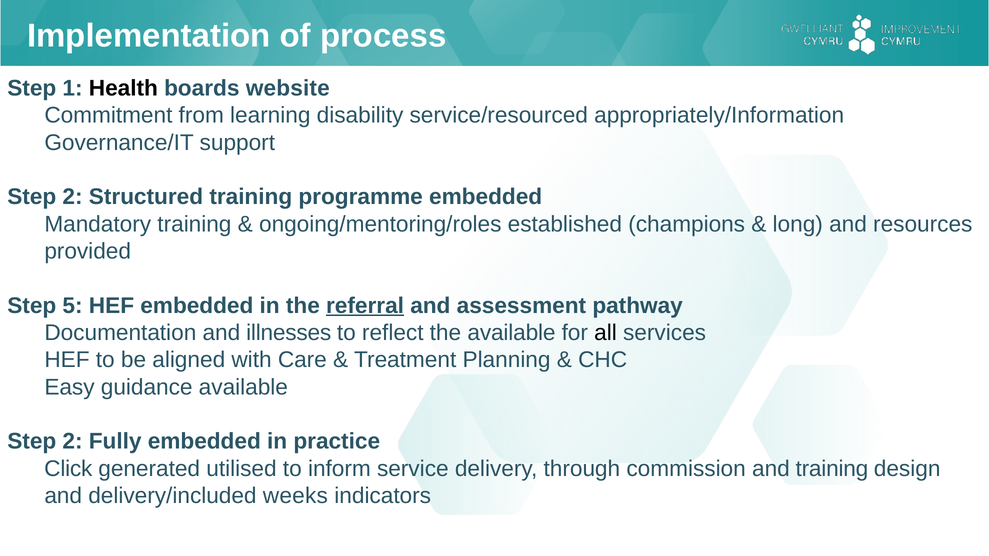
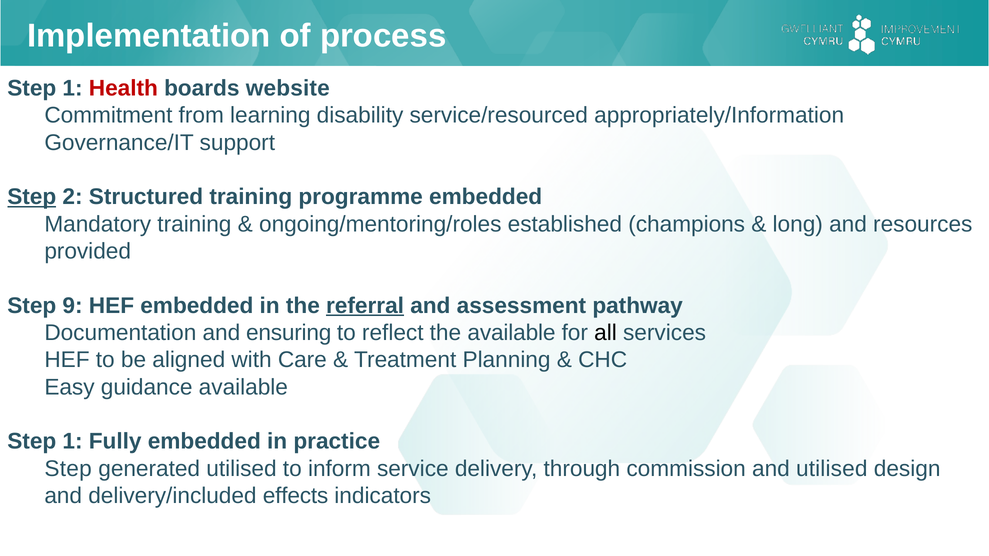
Health colour: black -> red (123, 88)
Step underline: none -> present (32, 197)
5: 5 -> 9 (73, 306)
illnesses: illnesses -> ensuring (289, 333)
2: 2 -> 1 (73, 442)
Click: Click -> Step (68, 469)
and training: training -> utilised (832, 469)
weeks: weeks -> effects (296, 496)
